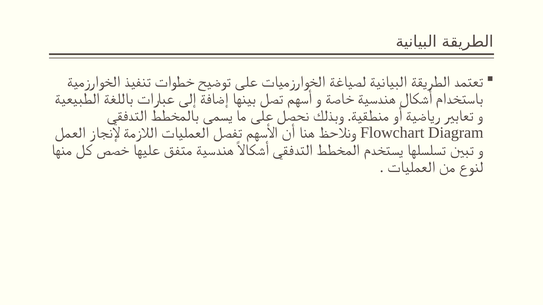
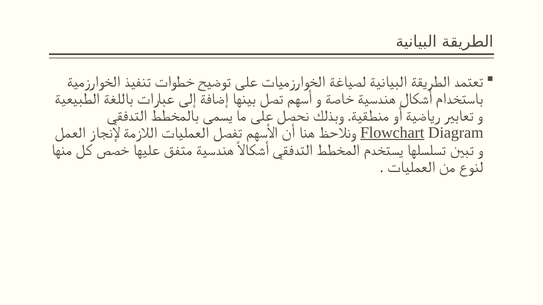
Flowchart underline: none -> present (392, 133)
